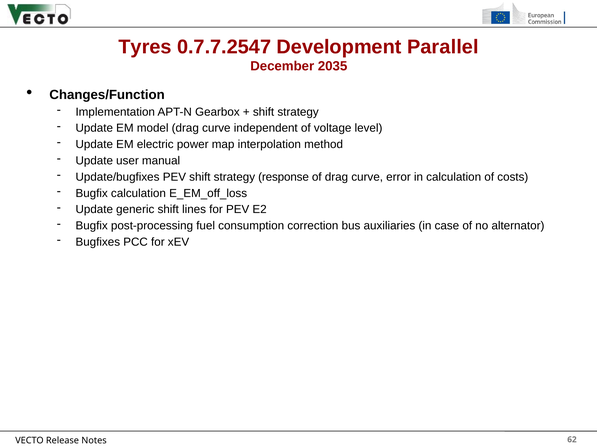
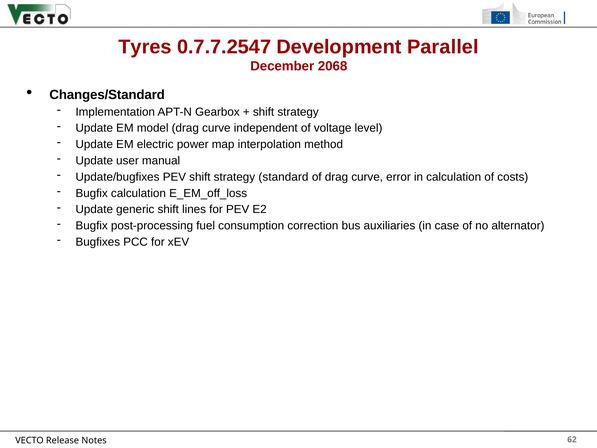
2035: 2035 -> 2068 (333, 66)
Changes/Function: Changes/Function -> Changes/Standard (107, 95)
response: response -> standard (283, 177)
